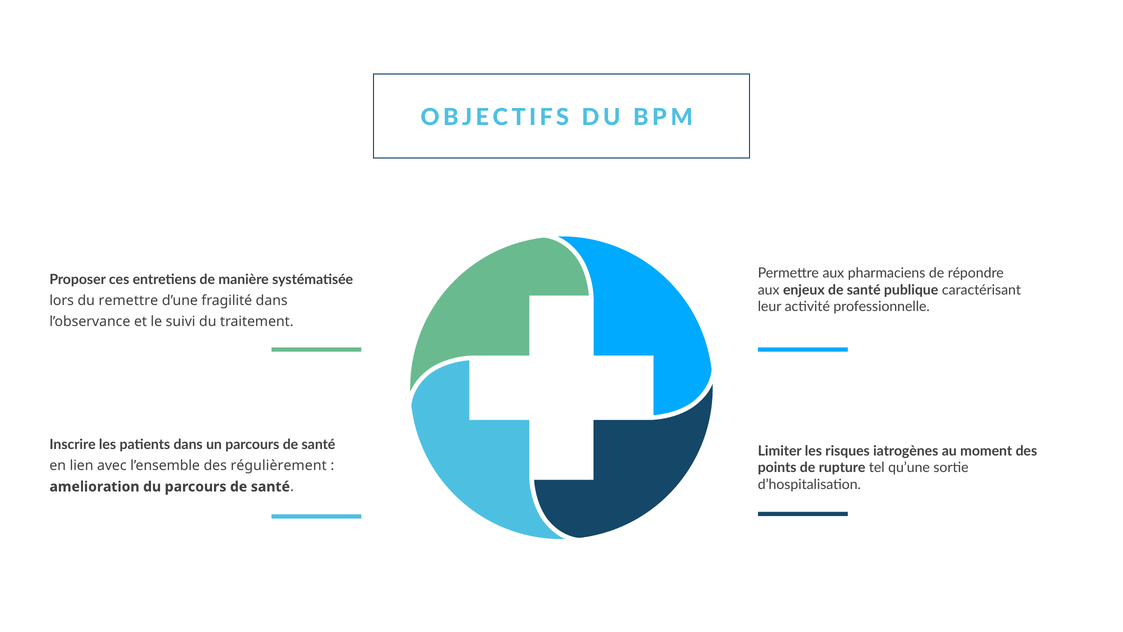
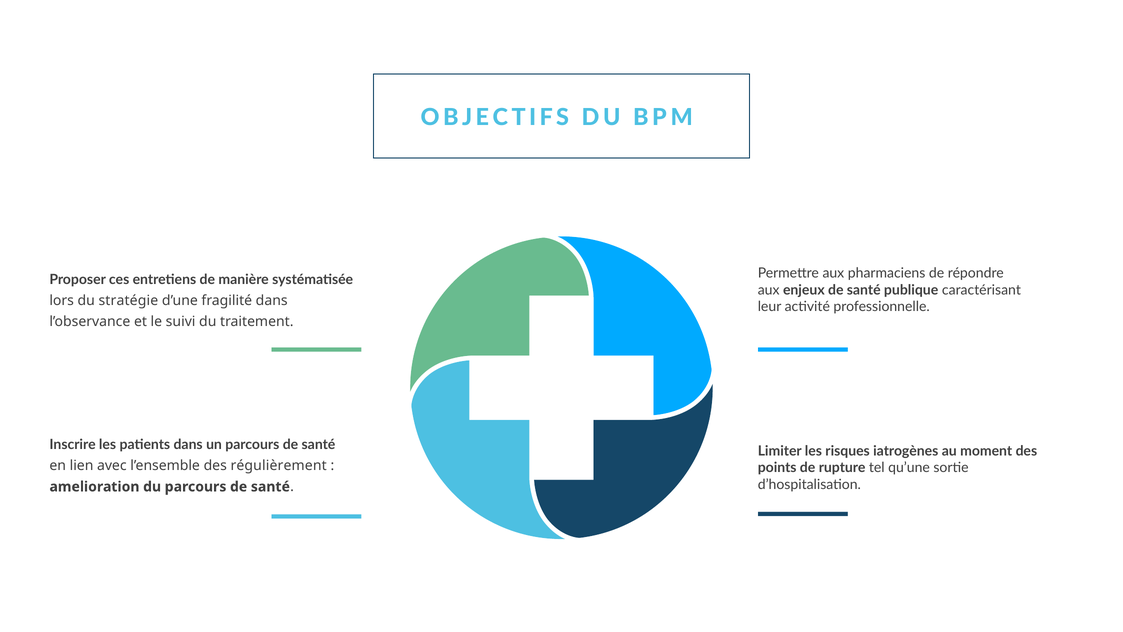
remettre: remettre -> stratégie (128, 301)
